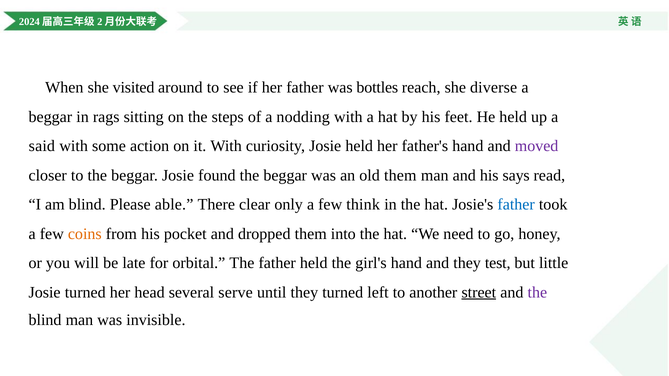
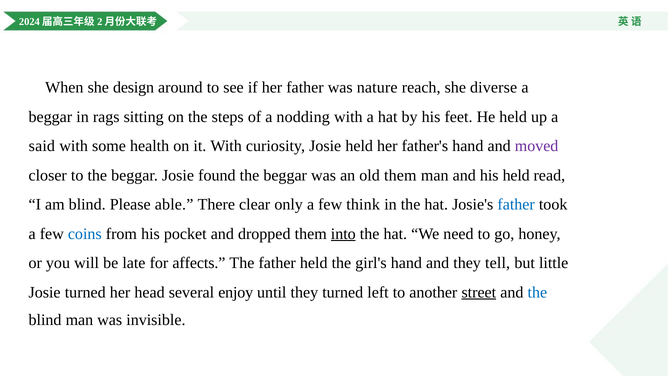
visited: visited -> design (134, 88)
bottles: bottles -> nature (377, 88)
action: action -> health (150, 146)
his says: says -> held (516, 175)
coins colour: orange -> blue (85, 234)
into underline: none -> present (343, 234)
orbital: orbital -> affects (199, 263)
test: test -> tell (498, 263)
serve: serve -> enjoy (236, 293)
the colour: purple -> blue (537, 293)
